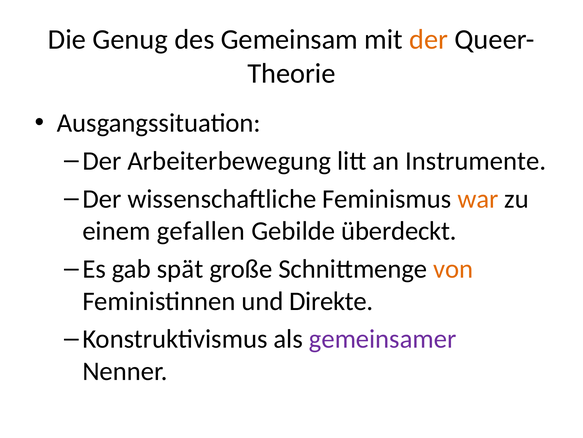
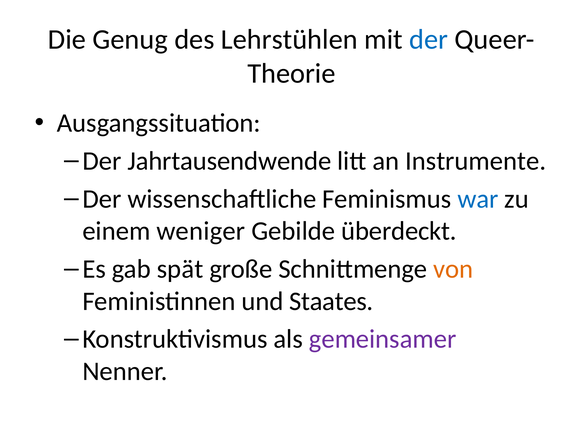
Gemeinsam: Gemeinsam -> Lehrstühlen (289, 39)
der colour: orange -> blue (429, 39)
Arbeiterbewegung: Arbeiterbewegung -> Jahrtausendwende (229, 161)
war colour: orange -> blue (478, 199)
gefallen: gefallen -> weniger (201, 231)
Direkte: Direkte -> Staates (331, 301)
